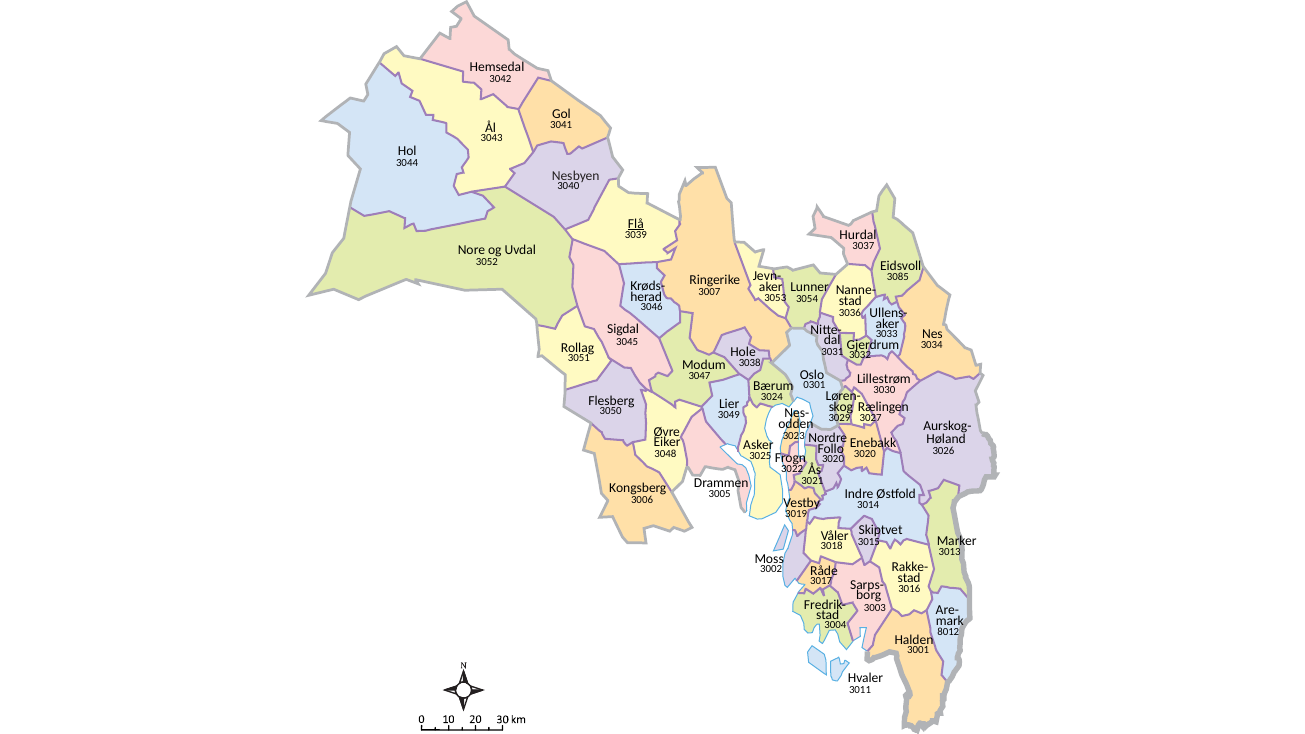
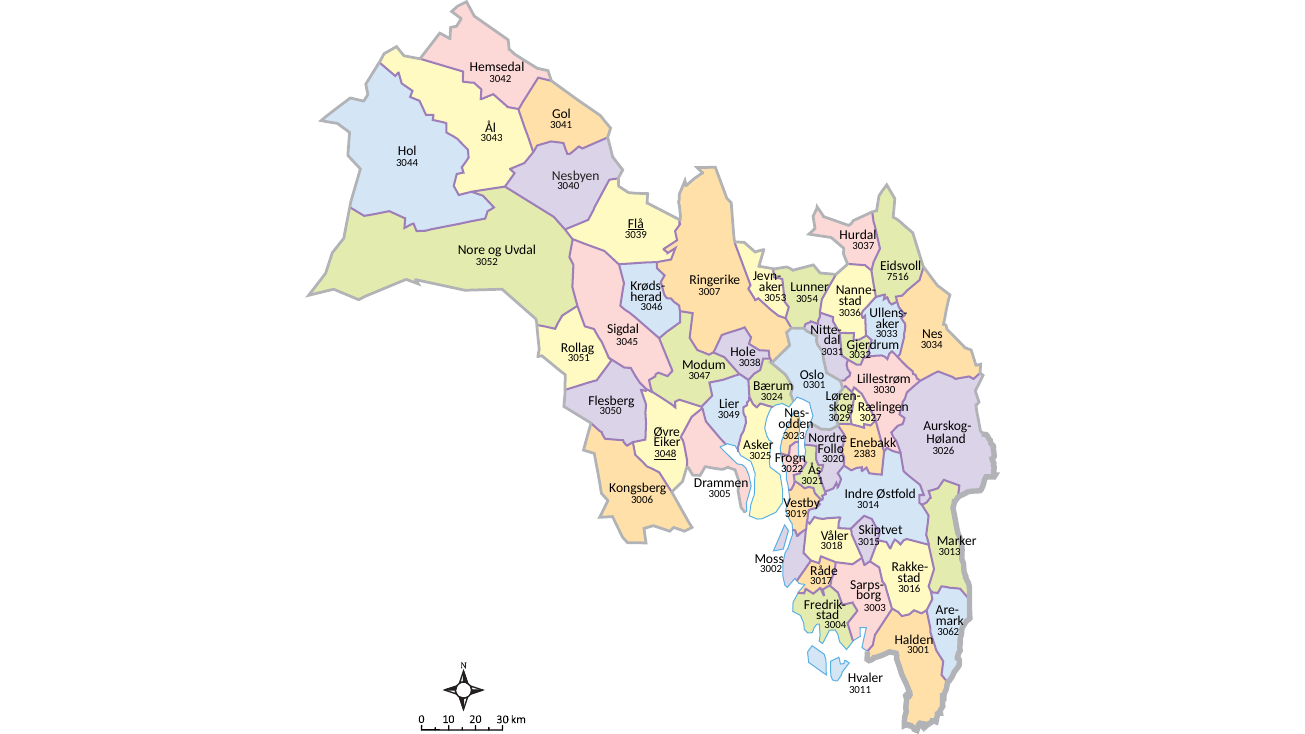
3085: 3085 -> 7516 (898, 277)
3048 underline: none -> present (665, 454)
3020 3020: 3020 -> 2383 (865, 454)
8012: 8012 -> 3062 (948, 632)
